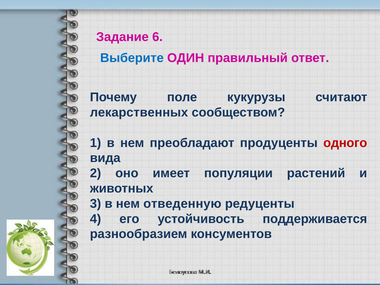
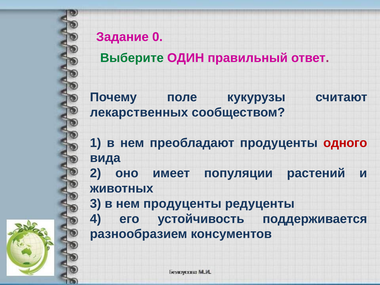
6: 6 -> 0 (157, 37)
Выберите colour: blue -> green (132, 58)
нем отведенную: отведенную -> продуценты (182, 204)
